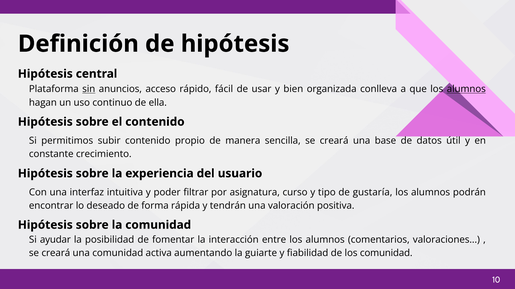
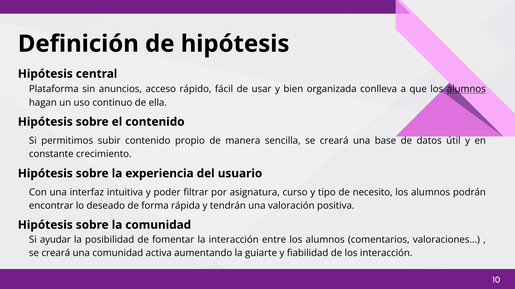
sin underline: present -> none (89, 89)
gustaría: gustaría -> necesito (373, 193)
los comunidad: comunidad -> interacción (386, 254)
